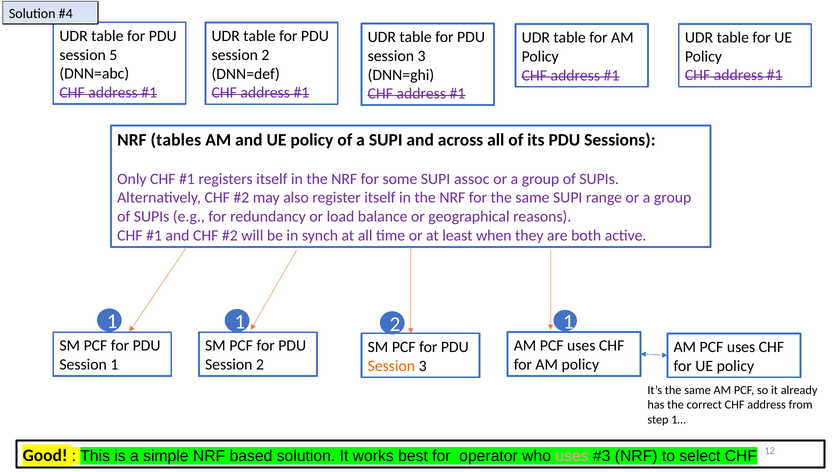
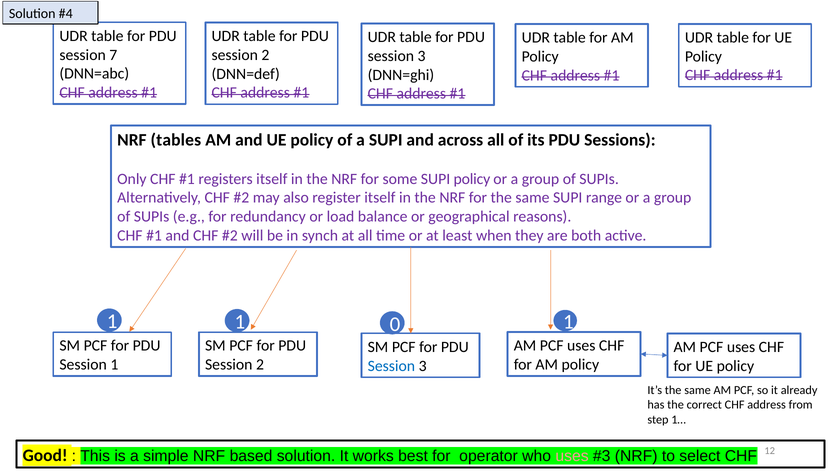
5: 5 -> 7 (113, 55)
SUPI assoc: assoc -> policy (472, 179)
1 2: 2 -> 0 (395, 324)
Session colour: orange -> blue (391, 366)
